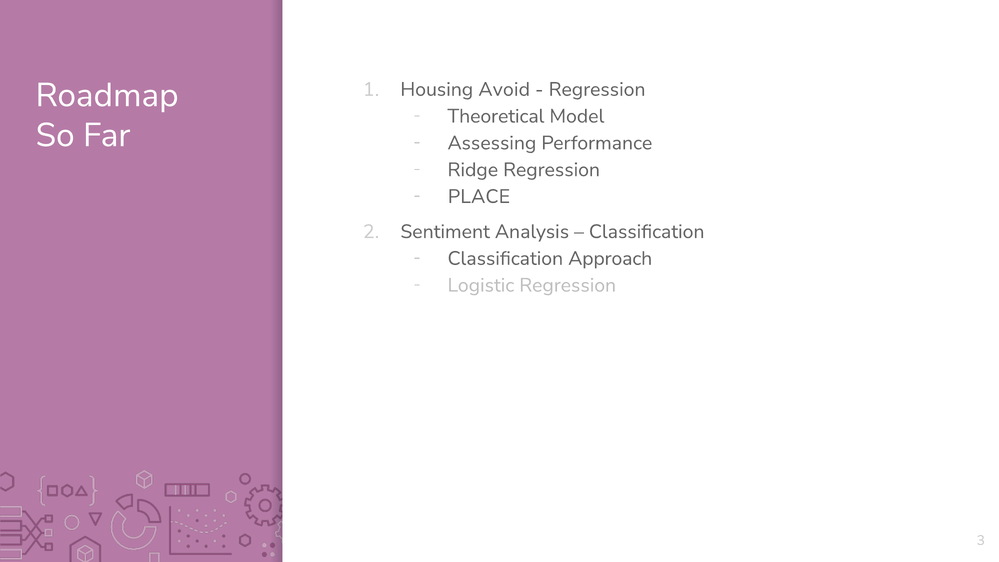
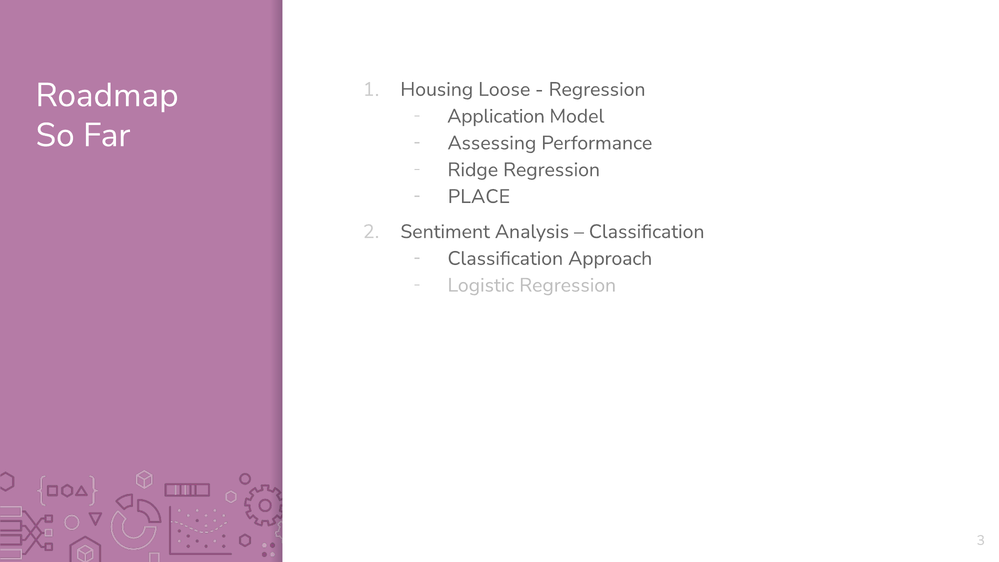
Avoid: Avoid -> Loose (504, 89)
Theoretical: Theoretical -> Application (496, 116)
